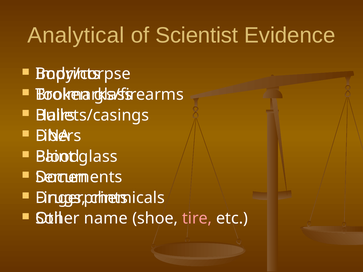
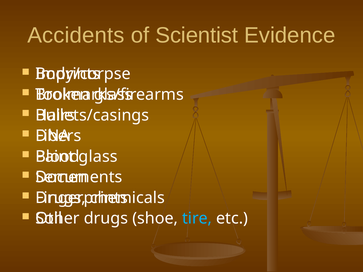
Analytical: Analytical -> Accidents (76, 35)
name: name -> drugs (106, 219)
tire colour: pink -> light blue (197, 219)
